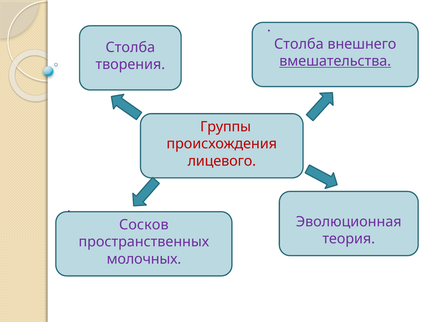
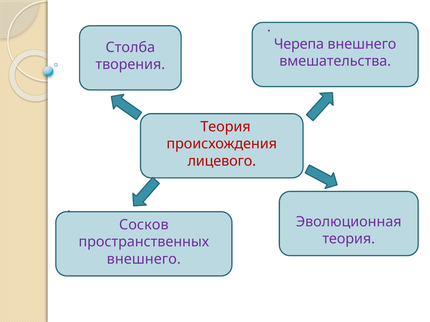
Столба: Столба -> Черепа (299, 44)
вмешательства underline: present -> none (335, 61)
Группы: Группы -> Теория (226, 127)
молочных: молочных -> внешнего (144, 260)
